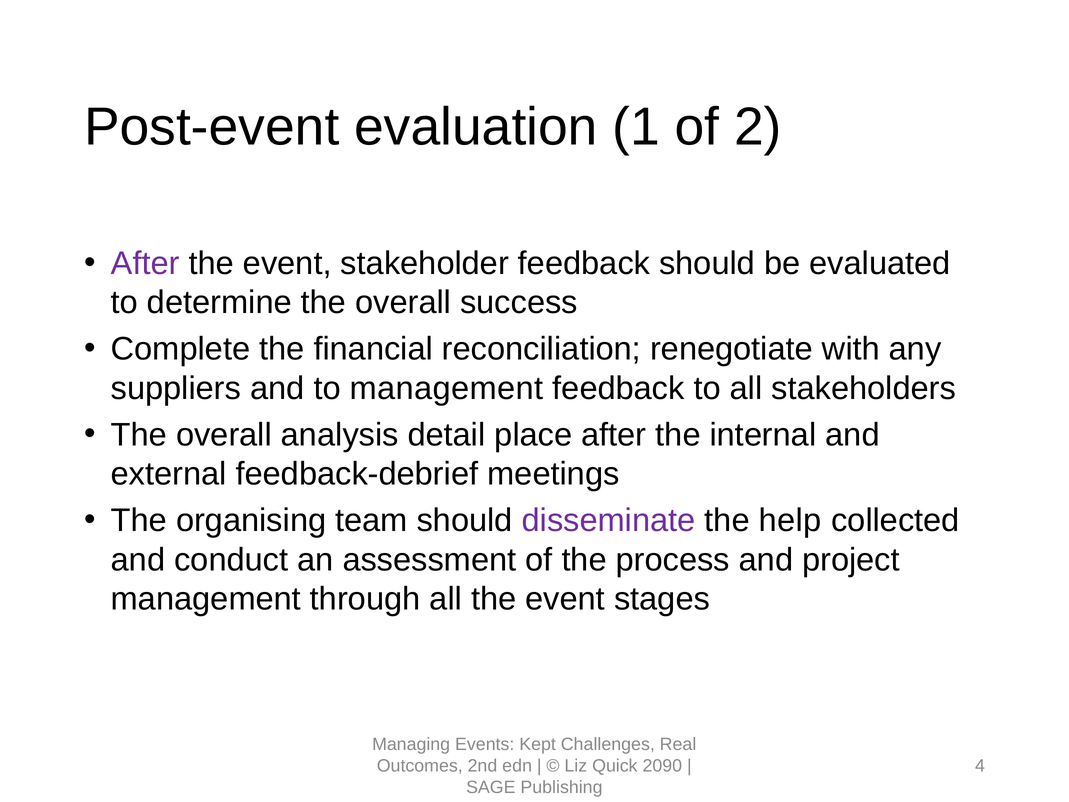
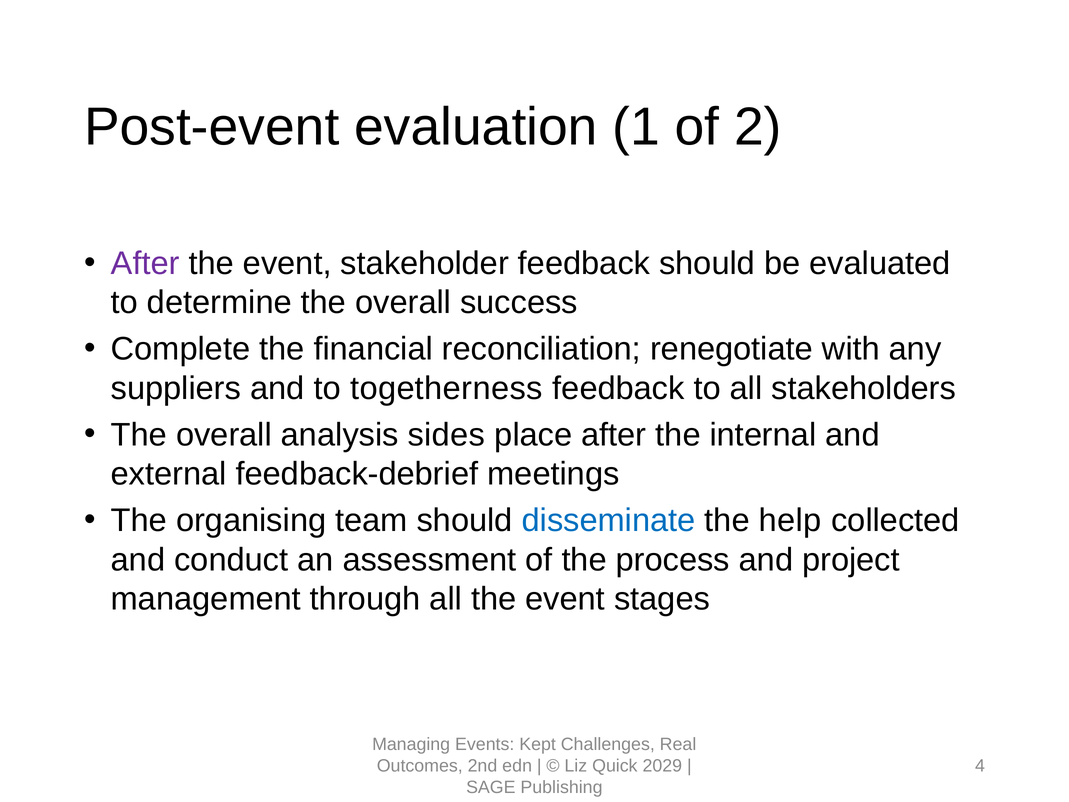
to management: management -> togetherness (446, 388)
detail: detail -> sides (446, 435)
disseminate colour: purple -> blue (609, 520)
2090: 2090 -> 2029 (662, 766)
